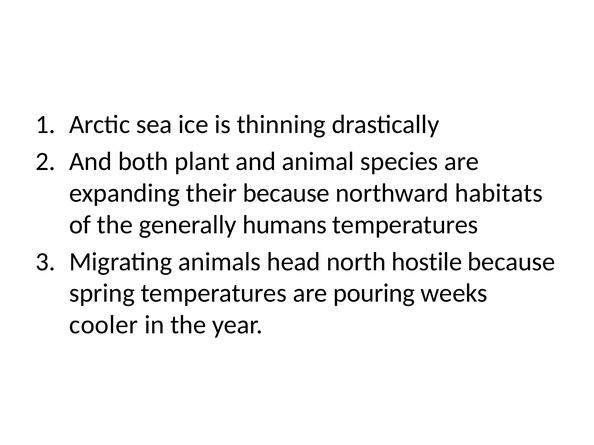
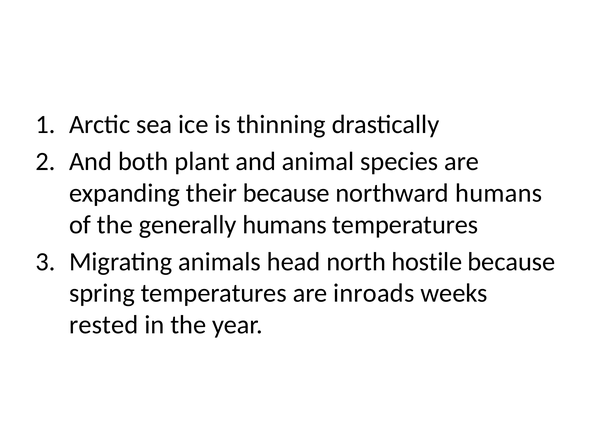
northward habitats: habitats -> humans (499, 193)
pouring: pouring -> inroads (374, 294)
cooler: cooler -> rested (104, 325)
